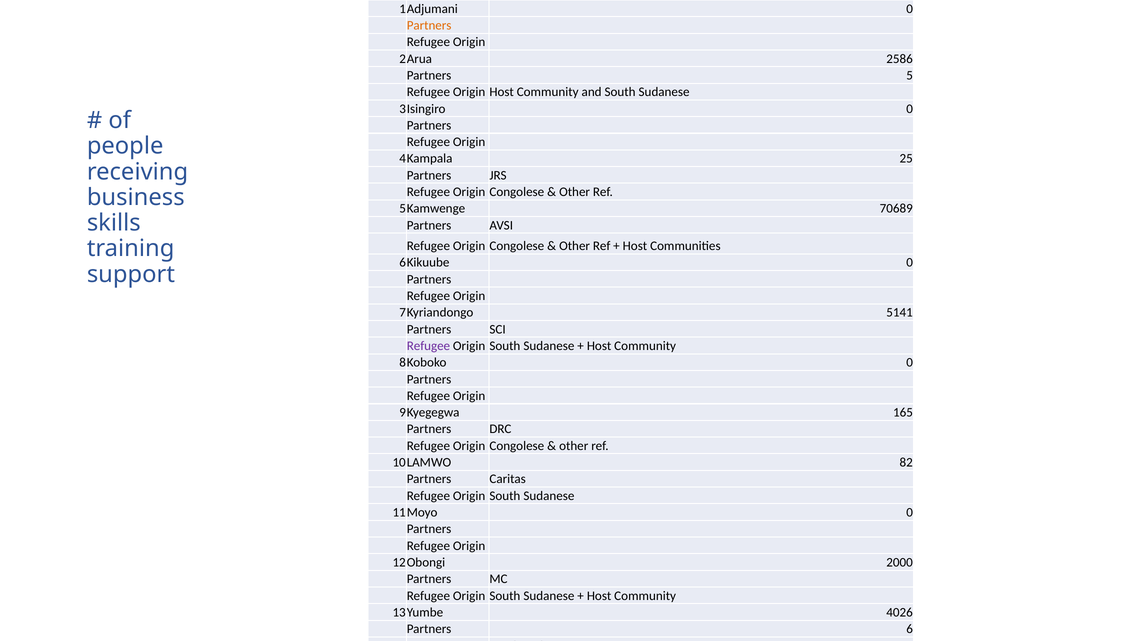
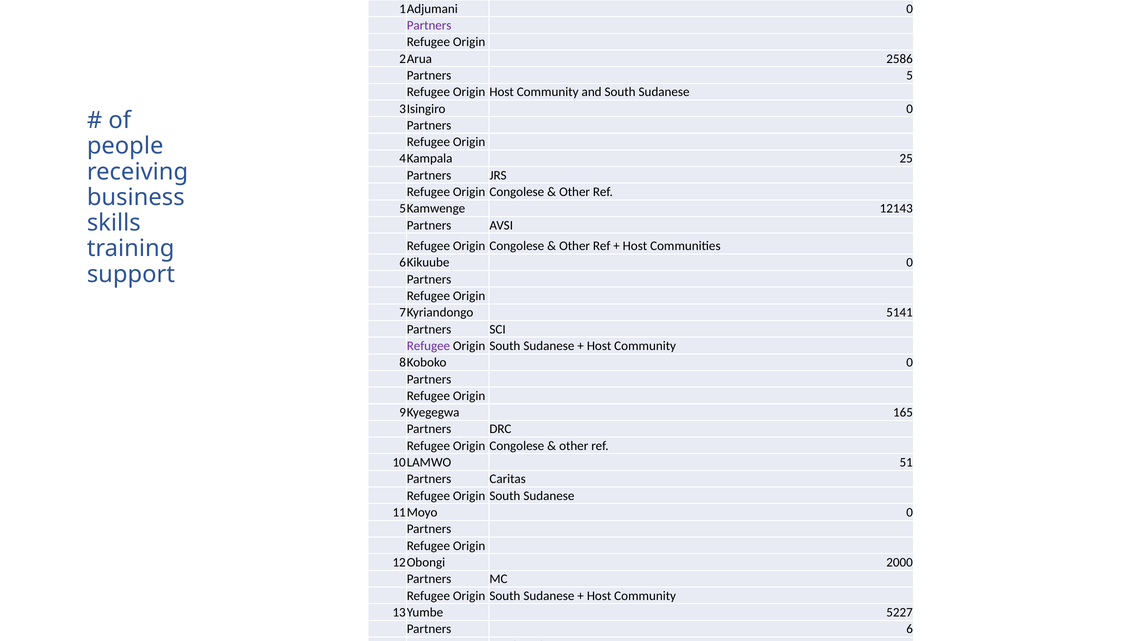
Partners colour: orange -> purple (429, 25)
70689: 70689 -> 12143 (896, 209)
82: 82 -> 51 (906, 463)
4026: 4026 -> 5227 (900, 613)
